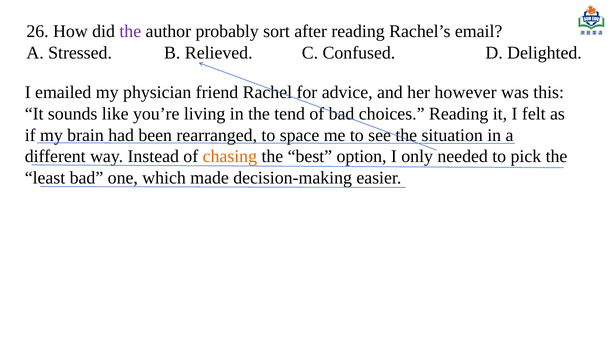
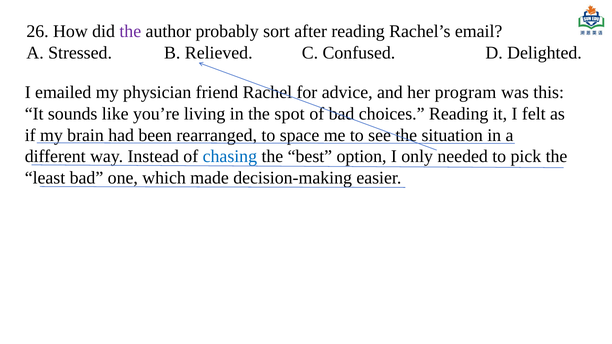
however: however -> program (466, 92)
tend: tend -> spot (290, 114)
chasing colour: orange -> blue (230, 157)
